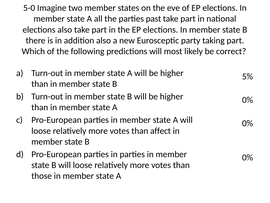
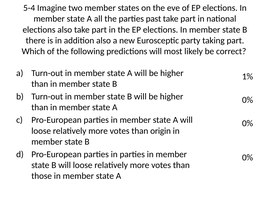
5-0: 5-0 -> 5-4 (29, 8)
5%: 5% -> 1% (248, 76)
affect: affect -> origin (161, 131)
